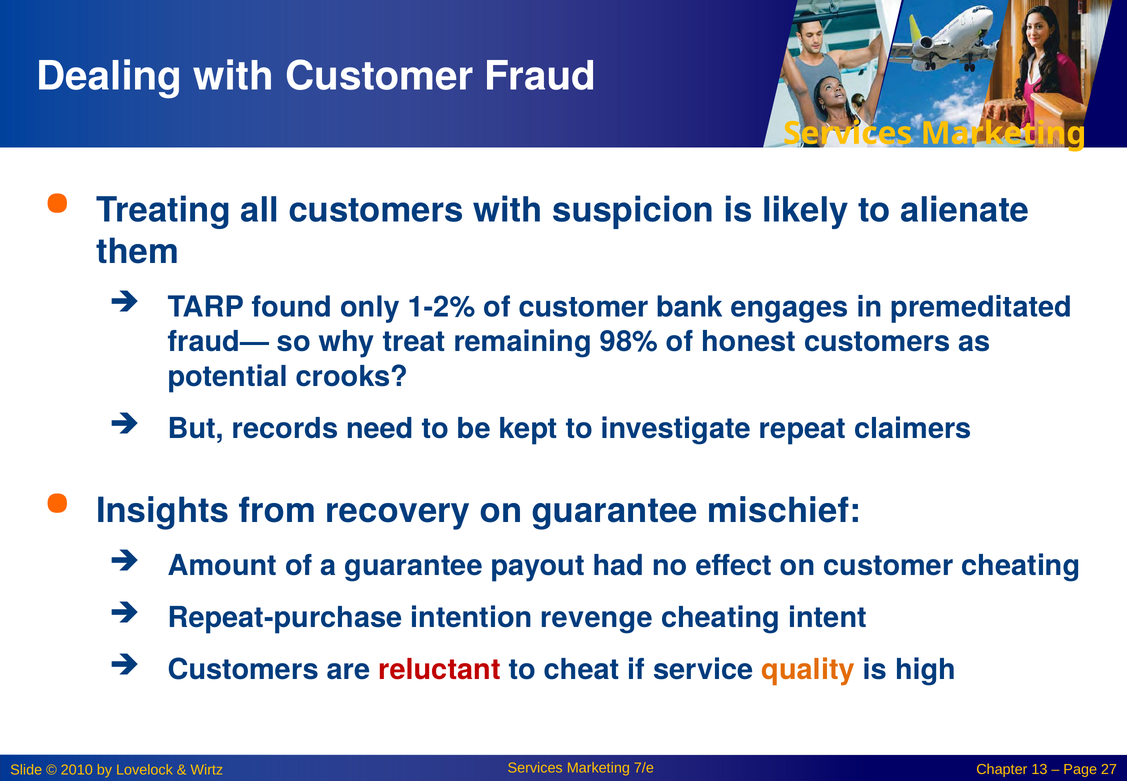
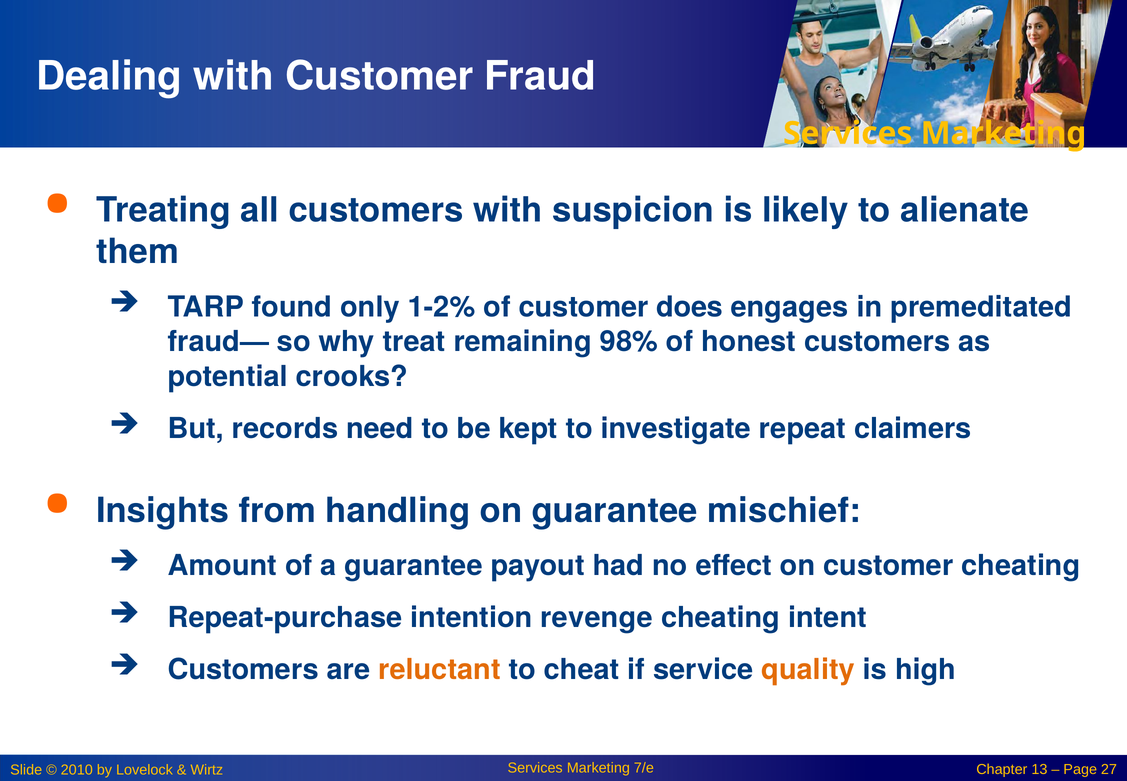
bank: bank -> does (690, 307)
recovery: recovery -> handling (398, 510)
reluctant colour: red -> orange (439, 669)
